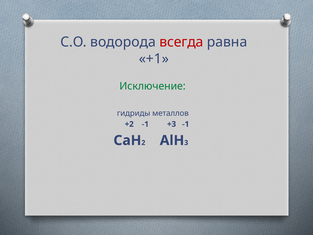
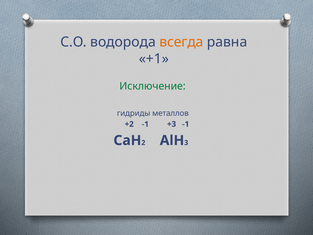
всегда colour: red -> orange (181, 42)
